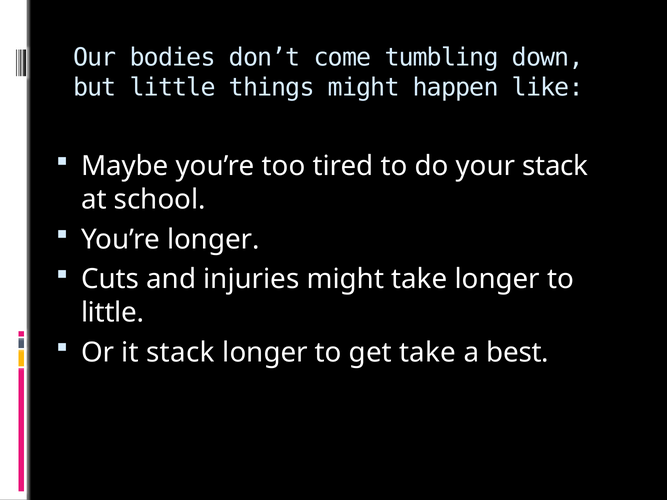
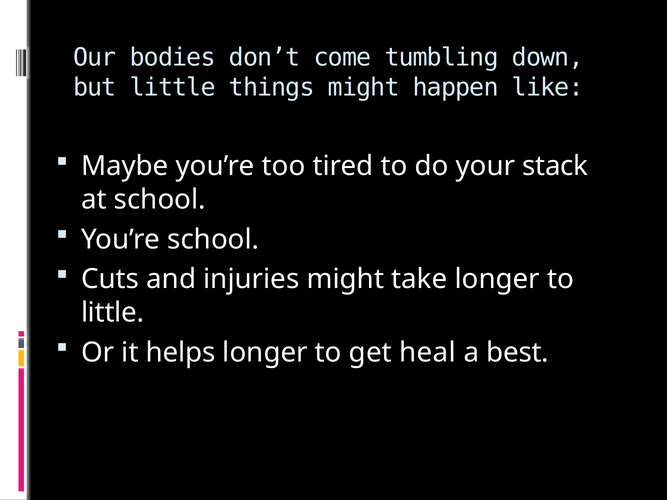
You’re longer: longer -> school (213, 240)
it stack: stack -> helps (181, 353)
get take: take -> heal (428, 353)
